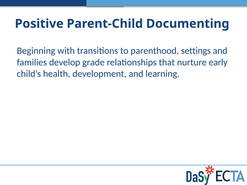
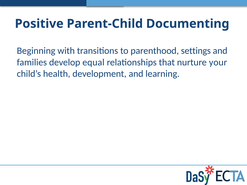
grade: grade -> equal (93, 62)
early: early -> your (218, 62)
